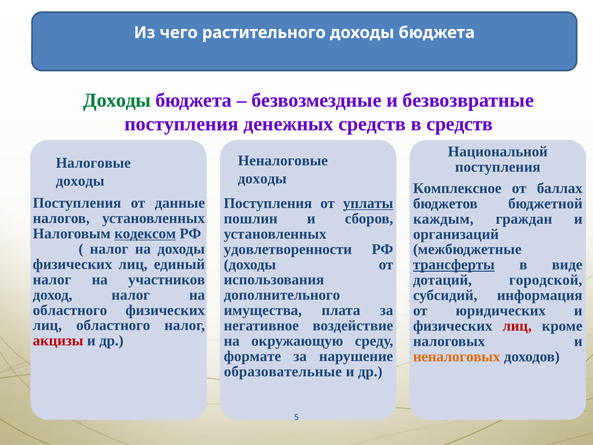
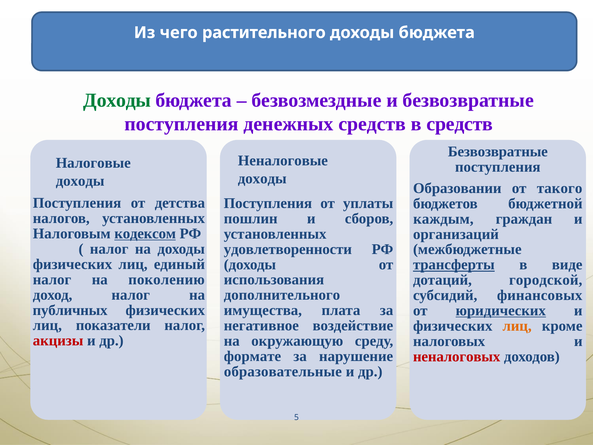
Национальной: Национальной -> Безвозвратные (498, 152)
Комплексное: Комплексное -> Образовании (457, 188)
баллах: баллах -> такого (560, 188)
данные: данные -> детства (180, 203)
уплаты underline: present -> none (368, 203)
участников: участников -> поколению (167, 279)
информация: информация -> финансовых (540, 295)
областного: областного -> публичных (70, 310)
юридических underline: none -> present (501, 310)
лиц областного: областного -> показатели (113, 325)
лиц colour: red -> orange (517, 326)
неналоговых colour: orange -> red (457, 356)
